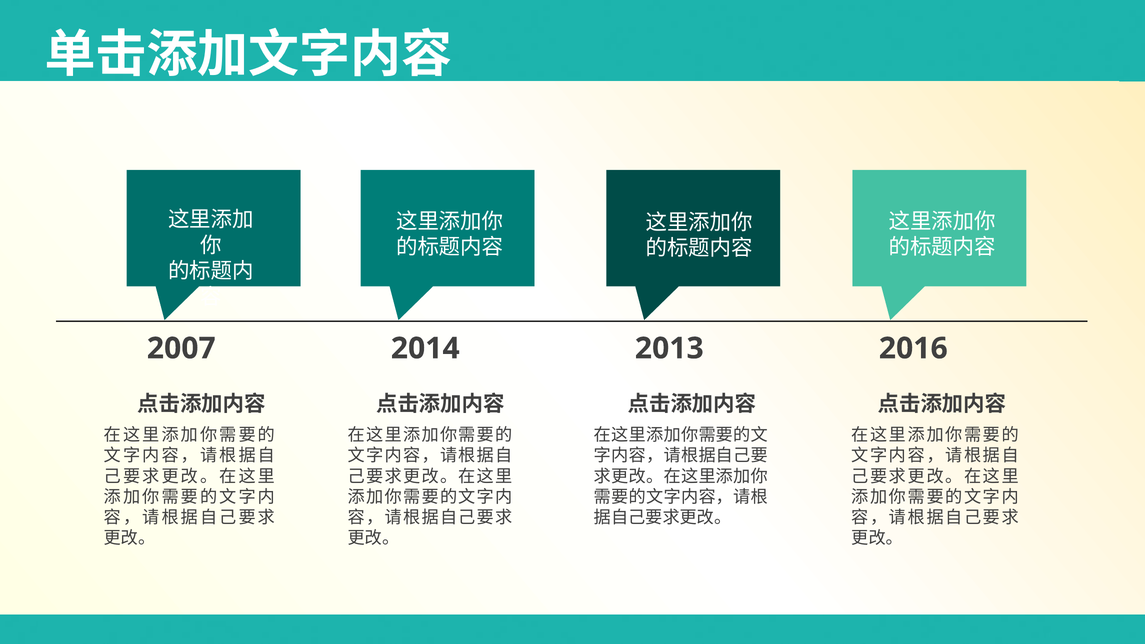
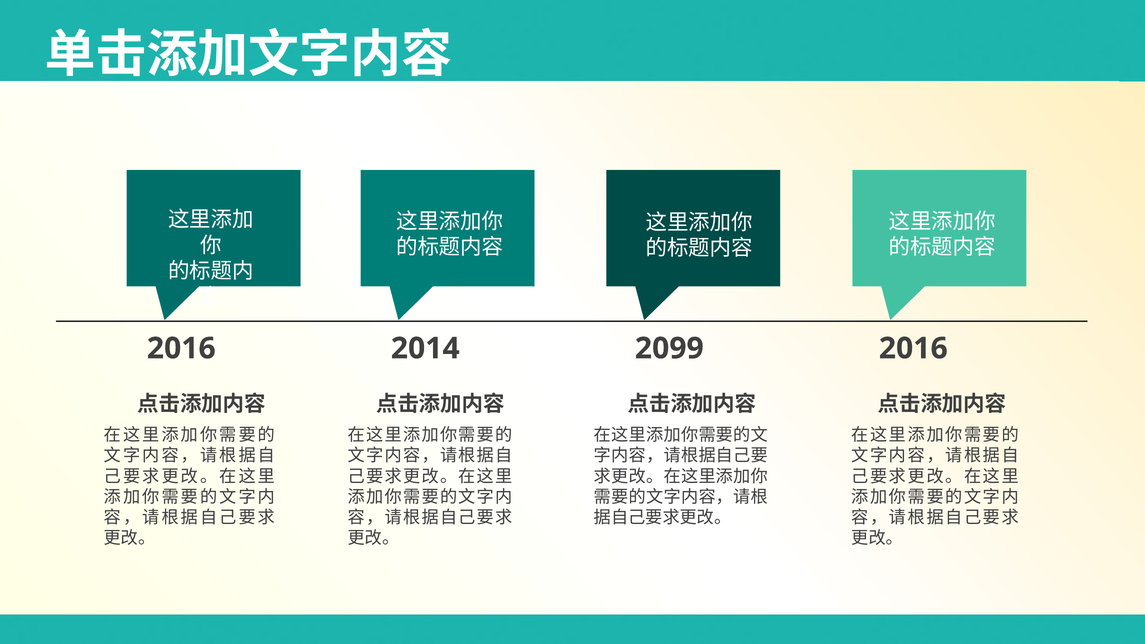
2007: 2007 -> 2016 (181, 348)
2013: 2013 -> 2099 (669, 348)
